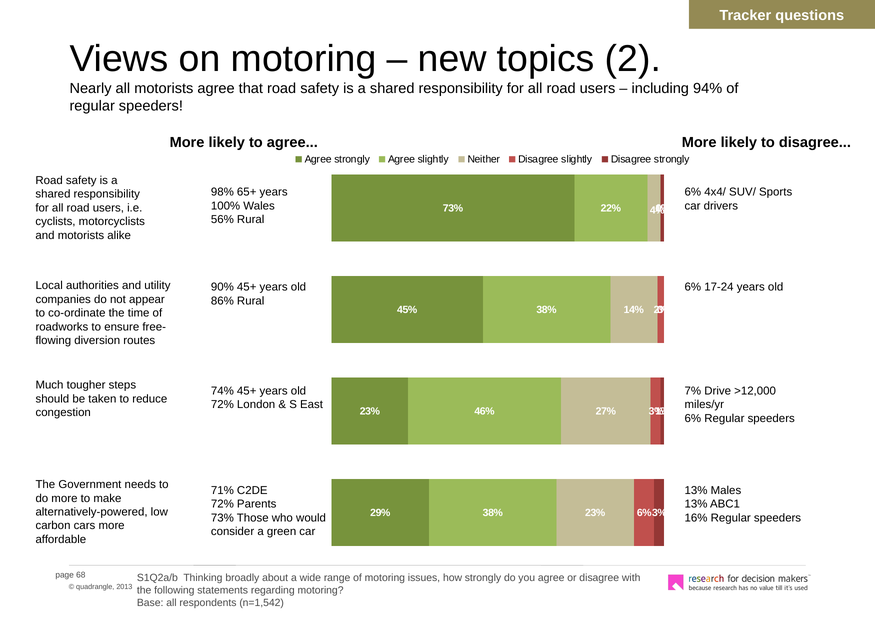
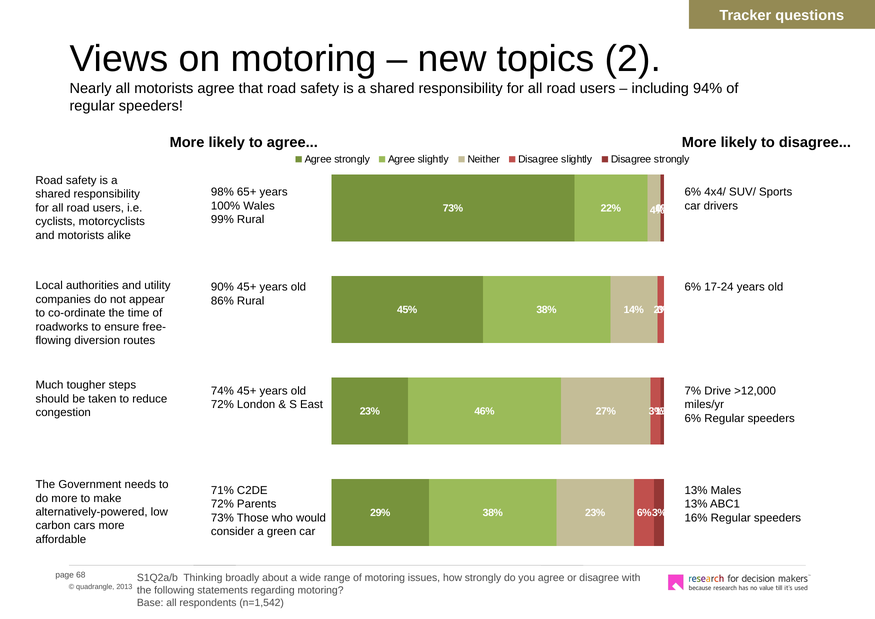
56%: 56% -> 99% (222, 220)
